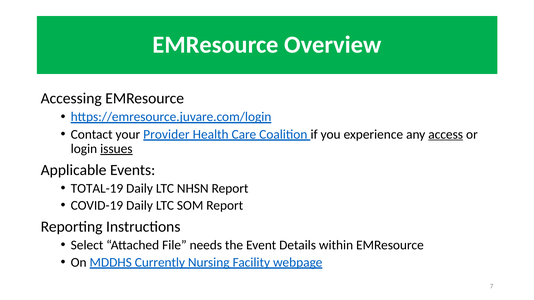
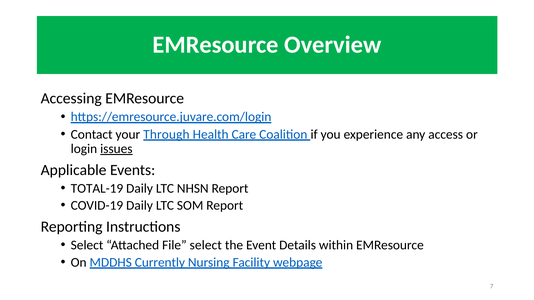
Provider: Provider -> Through (166, 134)
access underline: present -> none (446, 134)
File needs: needs -> select (206, 245)
